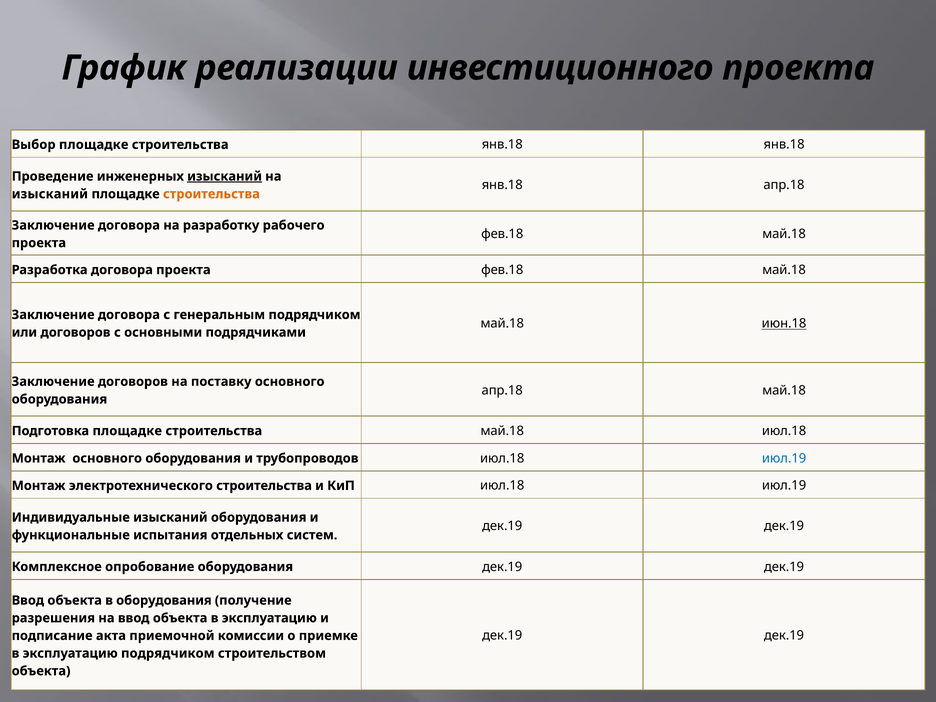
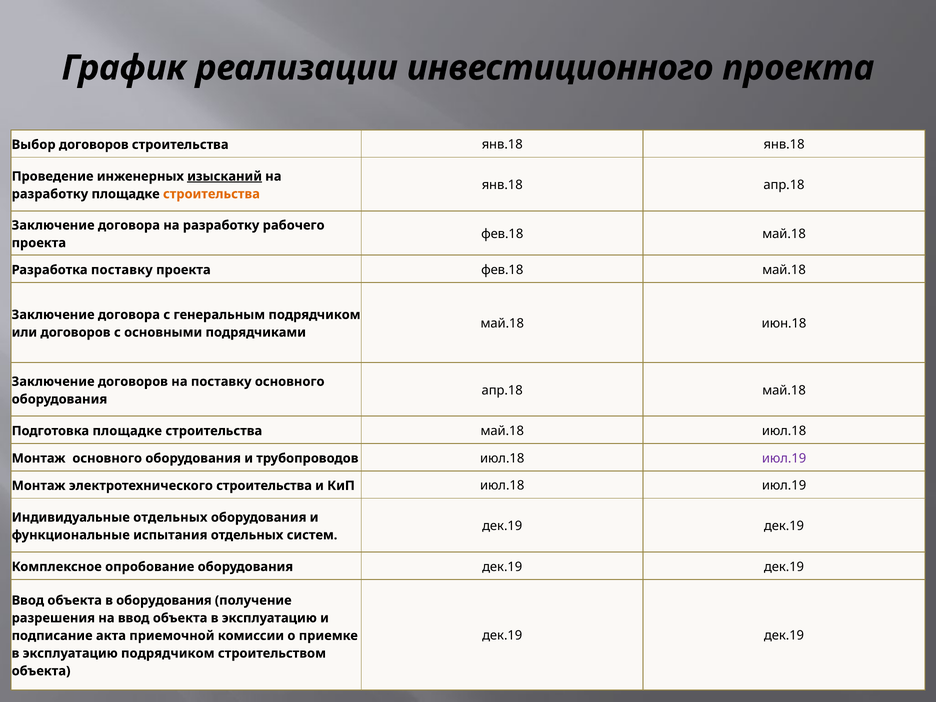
Выбор площадке: площадке -> договоров (94, 145)
изысканий: изысканий -> разработку (50, 194)
Разработка договора: договора -> поставку (122, 270)
июн.18 underline: present -> none (784, 324)
июл.19 colour: blue -> purple (784, 458)
Индивидуальные изысканий: изысканий -> отдельных (170, 517)
